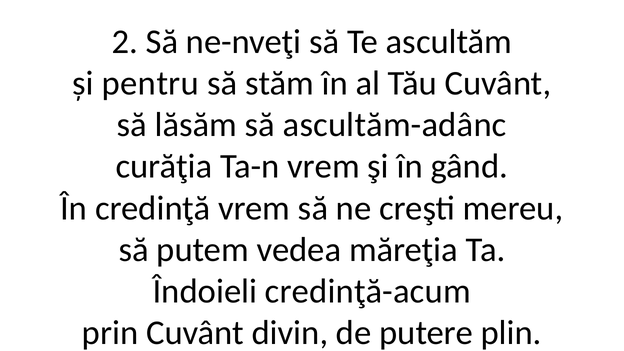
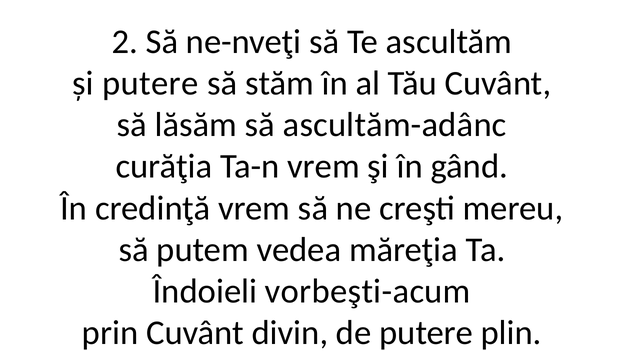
și pentru: pentru -> putere (150, 83)
credinţă-acum: credinţă-acum -> vorbeşti-acum (368, 291)
